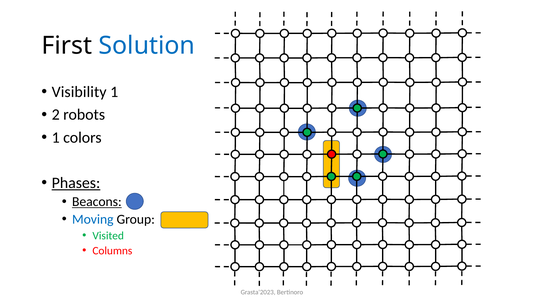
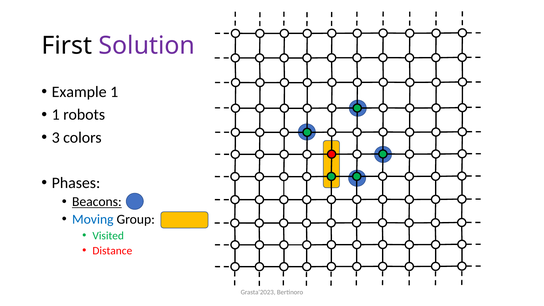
Solution colour: blue -> purple (147, 46)
Visibility: Visibility -> Example (79, 92)
2: 2 -> 1 (56, 115)
1: 1 -> 3 (56, 137)
Phases underline: present -> none (76, 183)
Columns: Columns -> Distance (112, 251)
